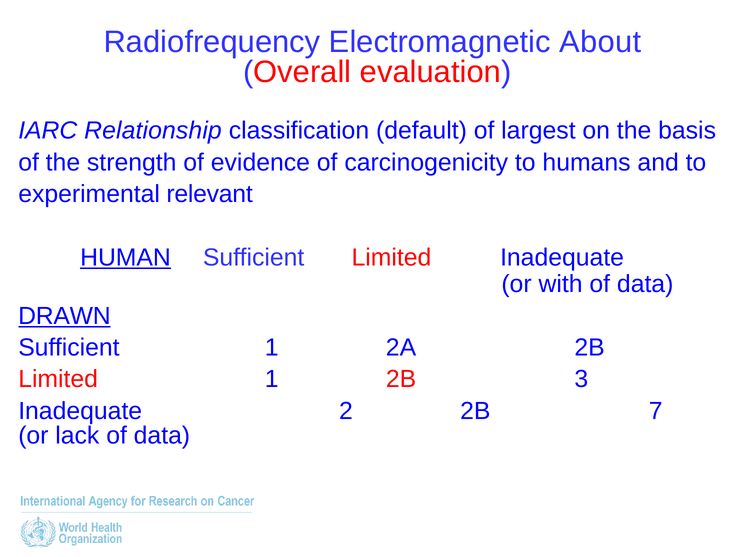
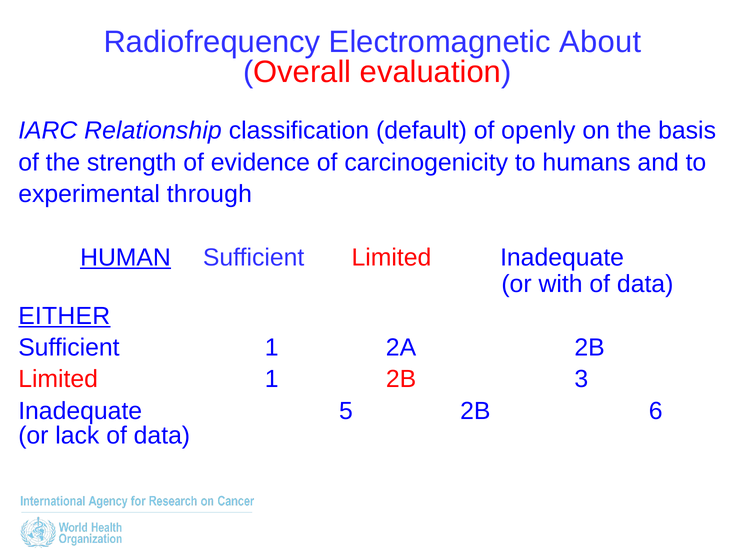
largest: largest -> openly (538, 131)
relevant: relevant -> through (209, 194)
DRAWN: DRAWN -> EITHER (64, 316)
2: 2 -> 5 (346, 411)
7: 7 -> 6 (656, 411)
